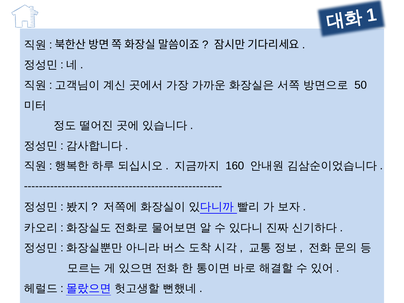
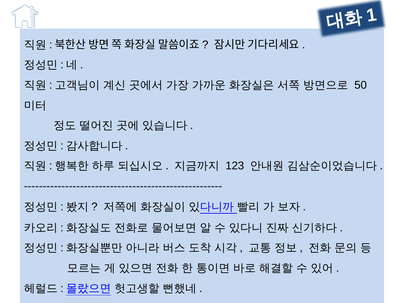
160: 160 -> 123 (235, 166)
